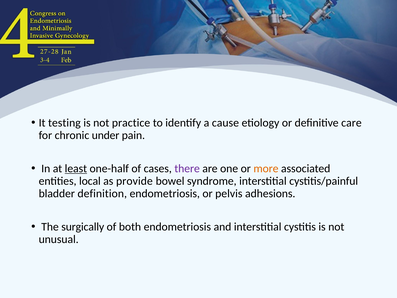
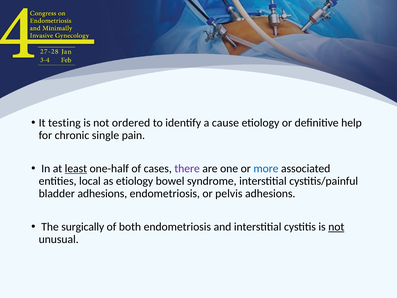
practice: practice -> ordered (131, 123)
care: care -> help (351, 123)
under: under -> single (105, 135)
more colour: orange -> blue (266, 168)
as provide: provide -> etiology (135, 181)
bladder definition: definition -> adhesions (102, 193)
not underline: none -> present (336, 227)
